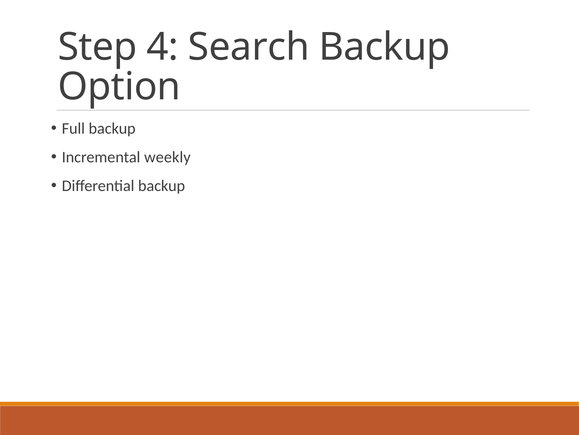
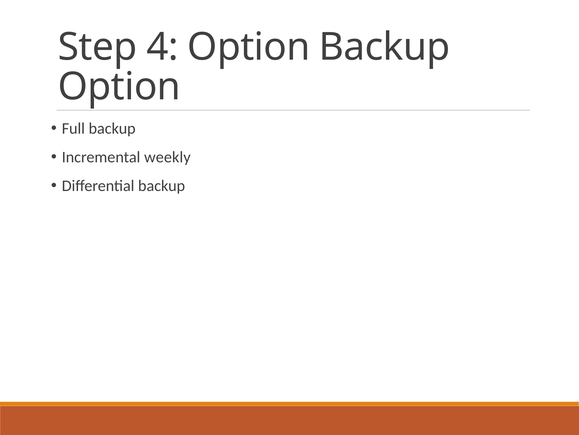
4 Search: Search -> Option (249, 47)
